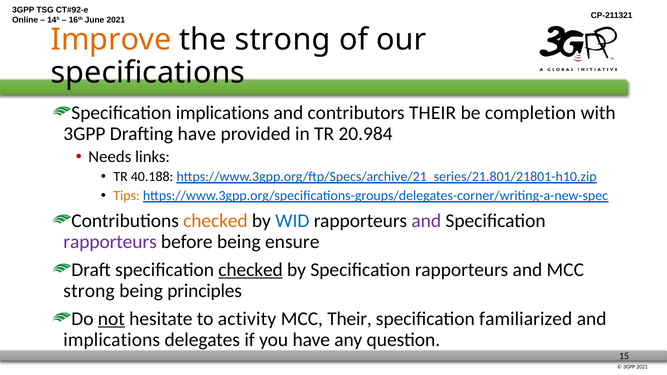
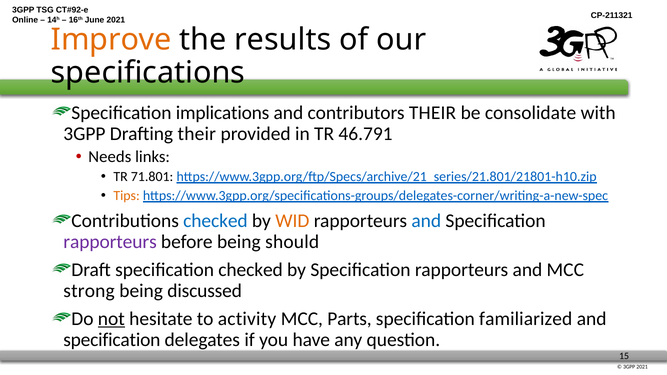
the strong: strong -> results (283, 40)
completion: completion -> consolidate (531, 113)
Drafting have: have -> their (197, 134)
20.984: 20.984 -> 46.791 (366, 134)
40.188: 40.188 -> 71.801 (152, 177)
checked colour: orange -> blue (215, 221)
WID colour: blue -> orange (292, 221)
and colour: purple -> blue (426, 221)
ensure: ensure -> should (292, 242)
checked underline: present -> none (251, 270)
principles: principles -> discussed (205, 291)
MCC Their: Their -> Parts (349, 319)
implications: implications -> specification (112, 340)
